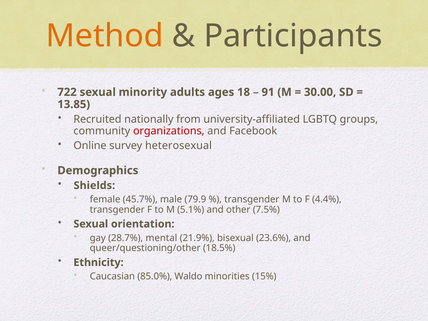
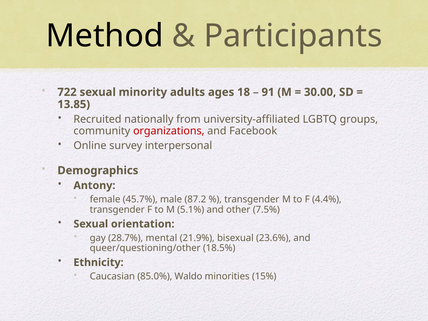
Method colour: orange -> black (105, 36)
heterosexual: heterosexual -> interpersonal (179, 146)
Shields: Shields -> Antony (94, 185)
79.9: 79.9 -> 87.2 (195, 199)
